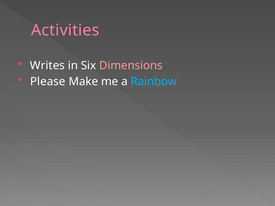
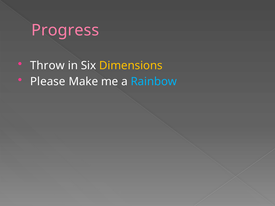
Activities: Activities -> Progress (65, 30)
Writes: Writes -> Throw (47, 66)
Dimensions colour: pink -> yellow (131, 66)
